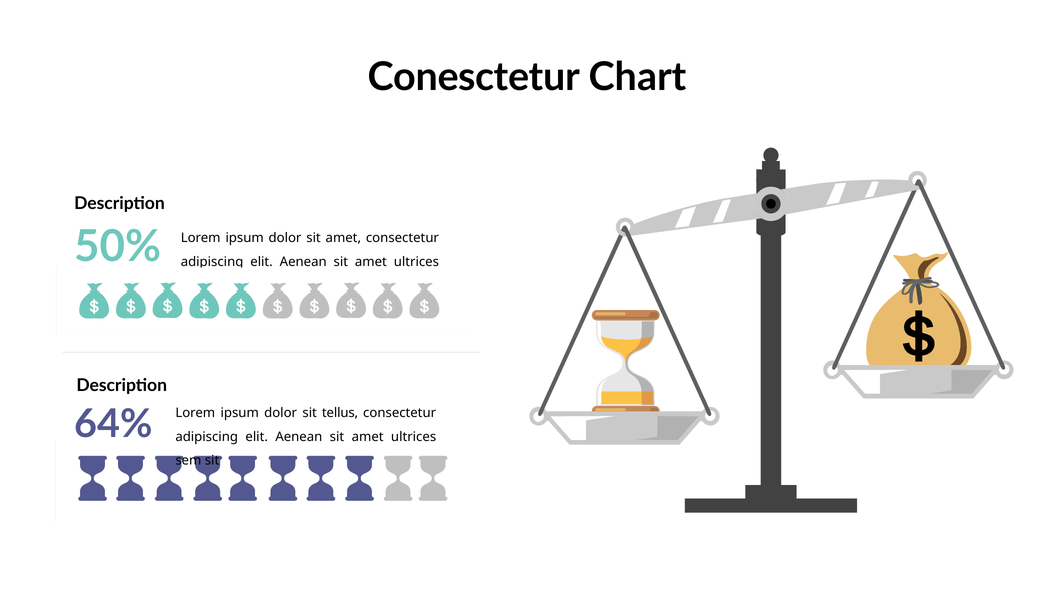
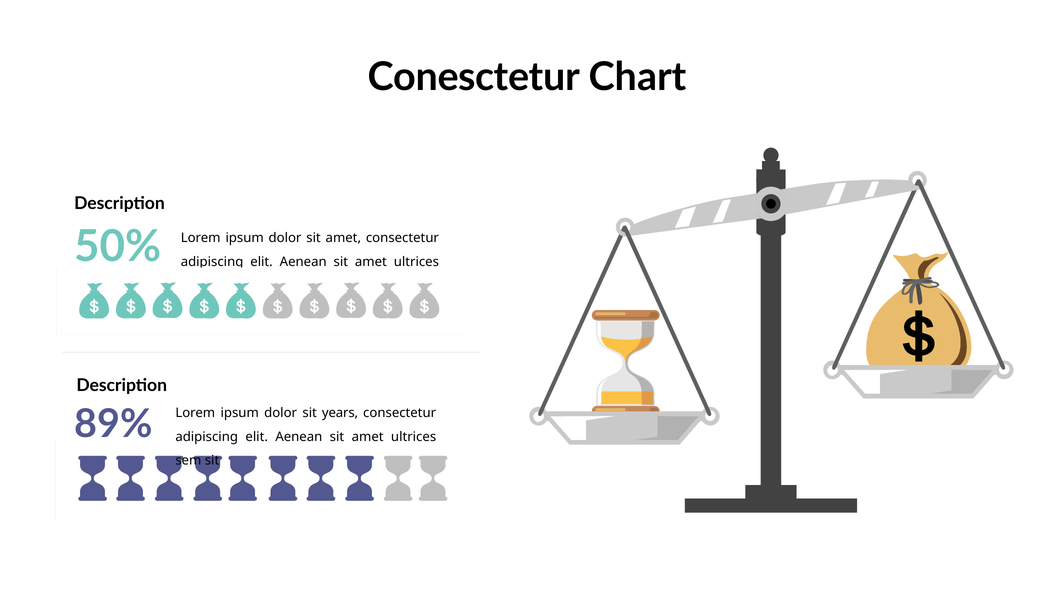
64%: 64% -> 89% (114, 424)
tellus: tellus -> years (340, 413)
